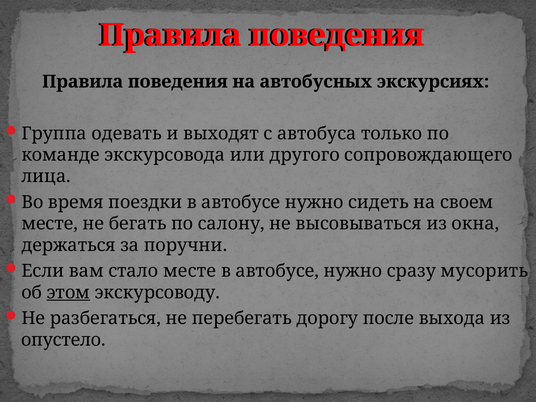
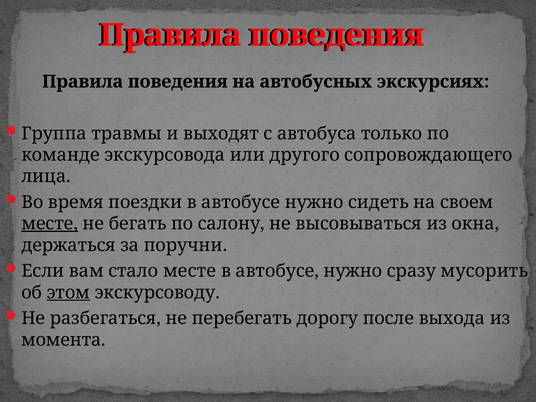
одевать: одевать -> травмы (127, 133)
месте underline: none -> present (50, 224)
опустело: опустело -> момента (63, 340)
